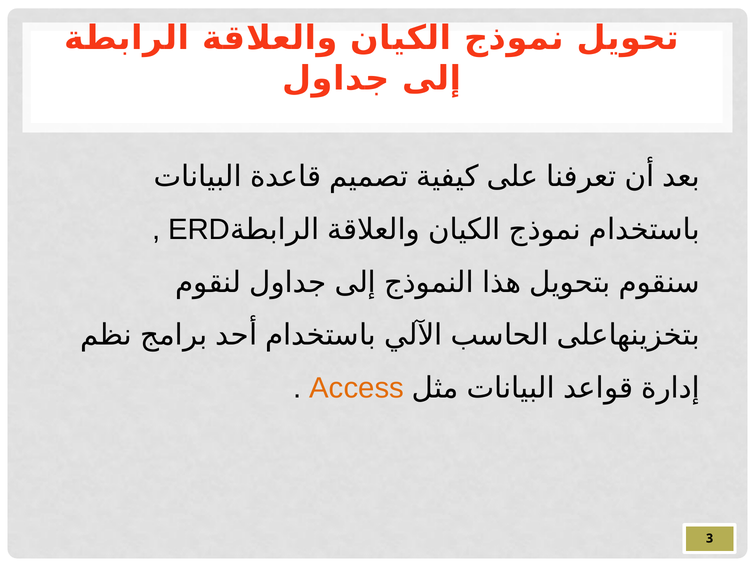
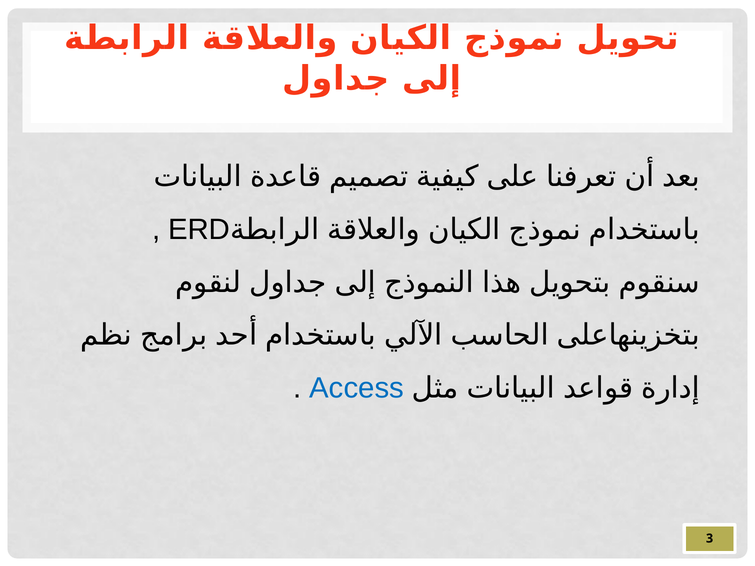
Access colour: orange -> blue (357, 388)
